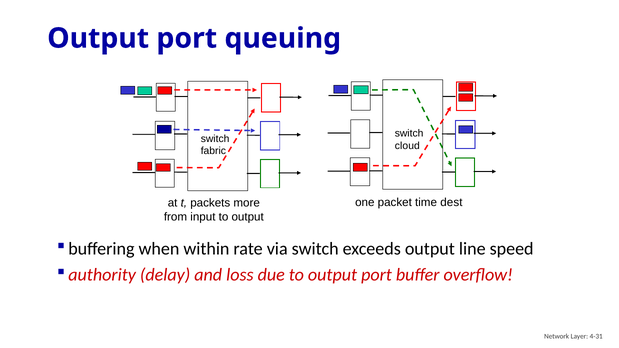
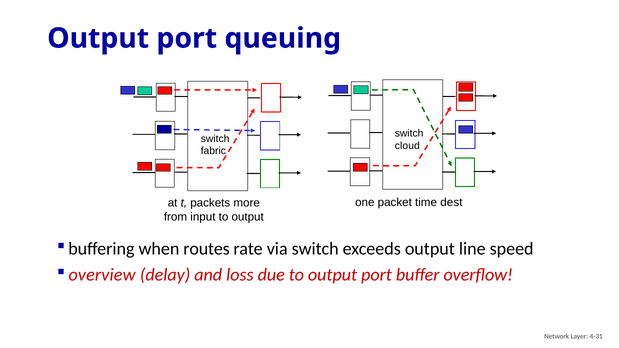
within: within -> routes (207, 249)
authority: authority -> overview (102, 275)
